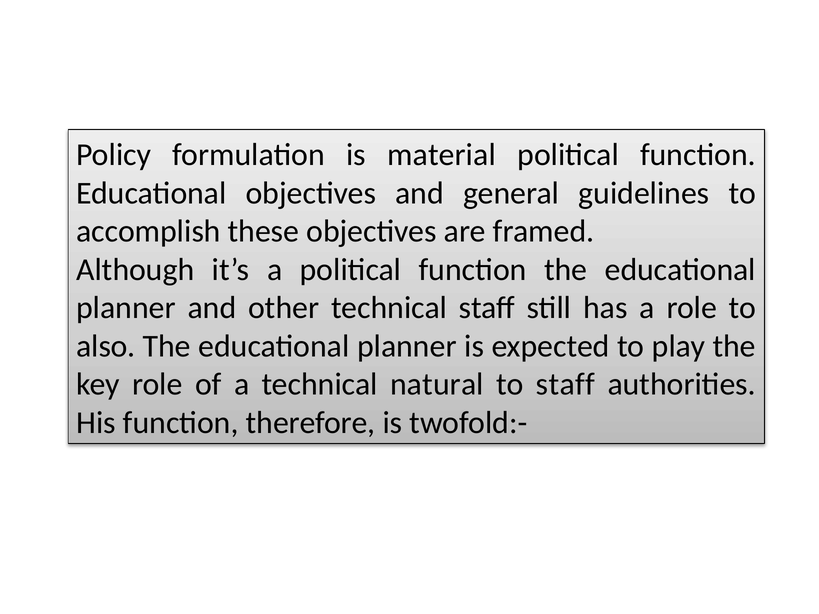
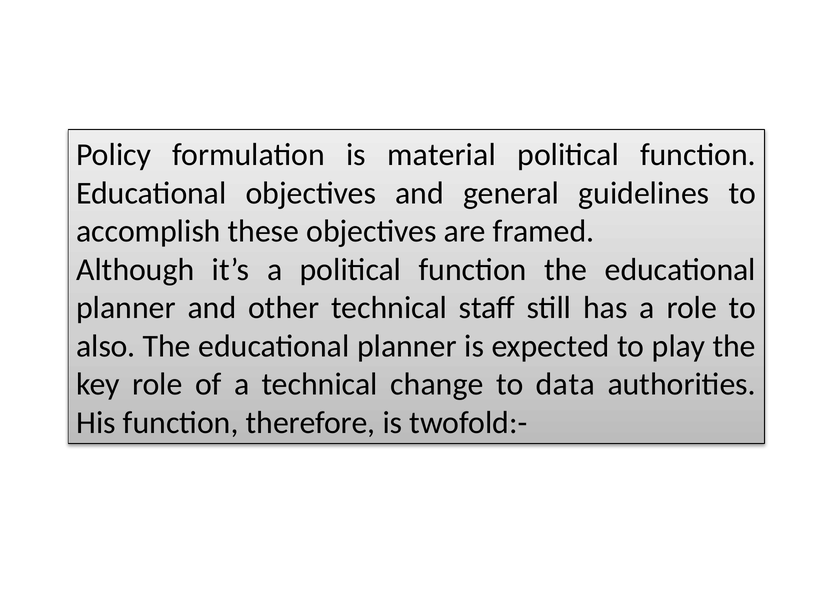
natural: natural -> change (437, 384)
to staff: staff -> data (565, 384)
